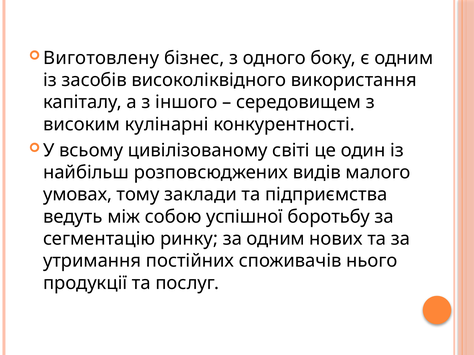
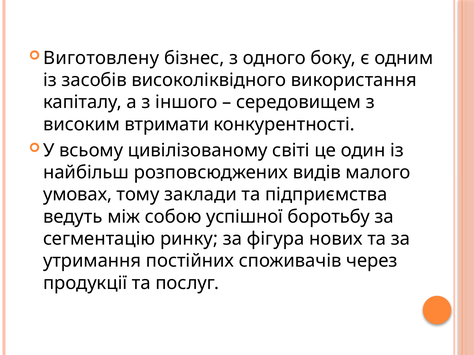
кулінарні: кулінарні -> втримати (167, 124)
за одним: одним -> фігура (276, 239)
нього: нього -> через (372, 261)
